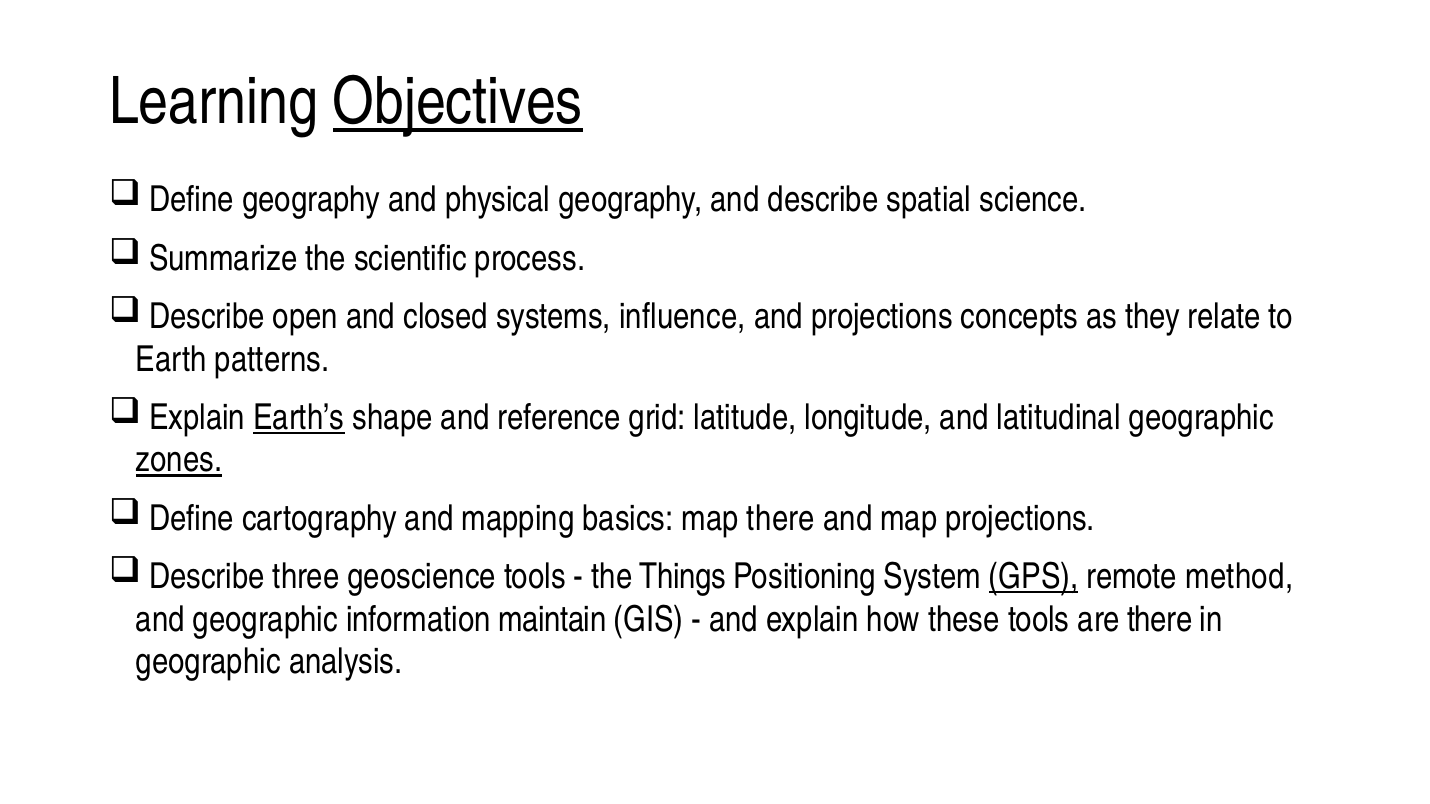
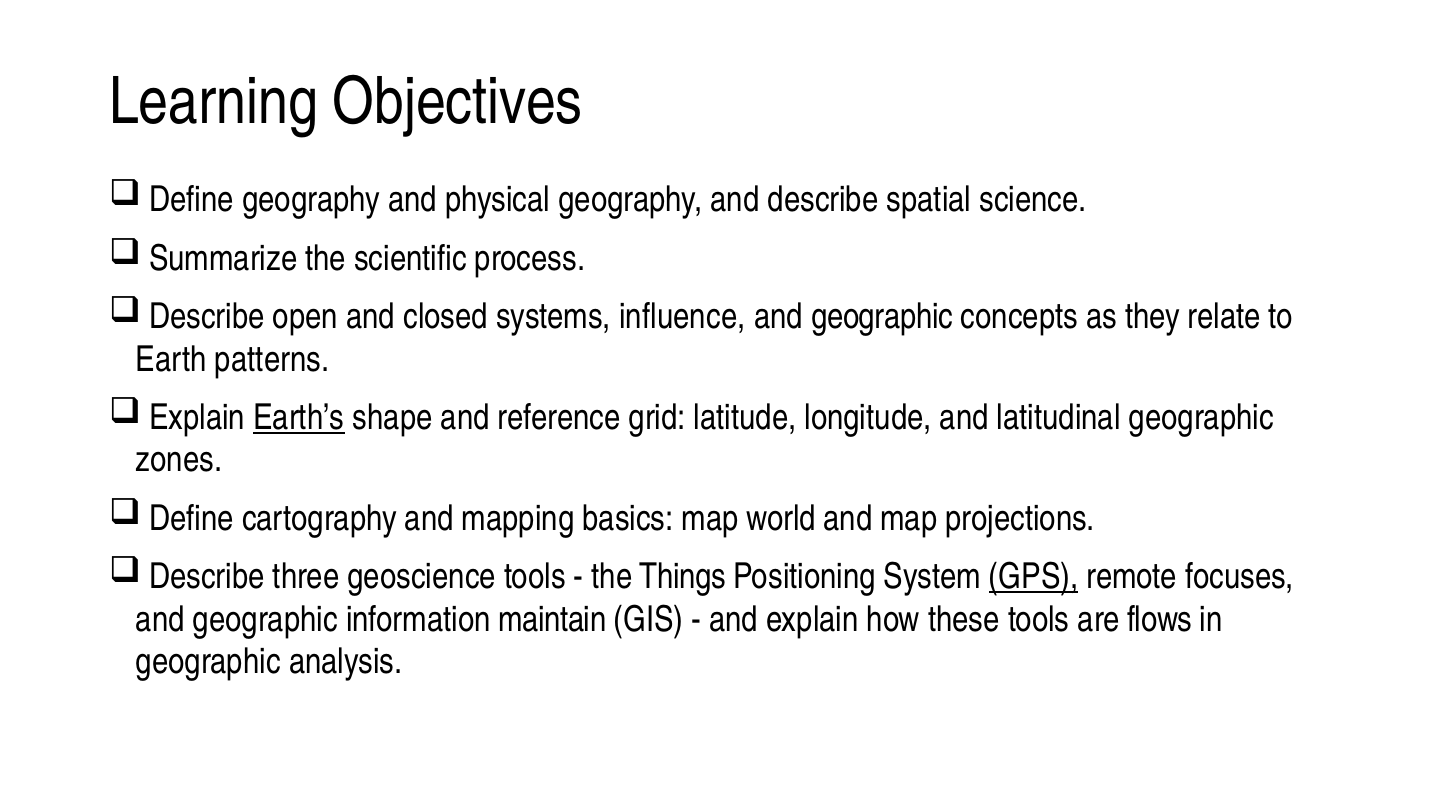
Objectives underline: present -> none (458, 102)
projections: projections -> geographic (882, 317)
zones underline: present -> none (179, 460)
map there: there -> world (781, 519)
method: method -> focuses (1240, 577)
are there: there -> flows (1160, 620)
